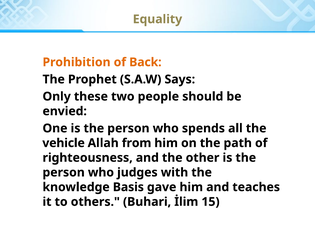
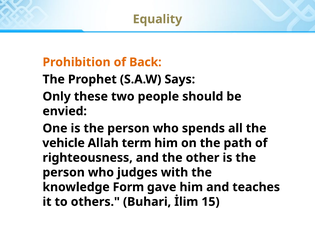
from: from -> term (137, 143)
Basis: Basis -> Form (128, 187)
